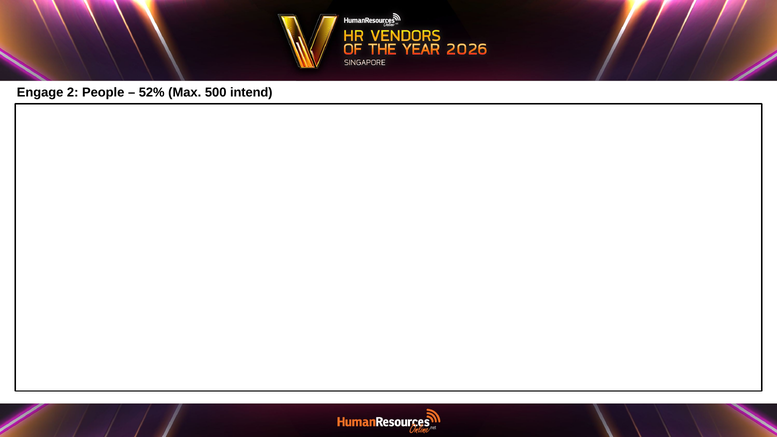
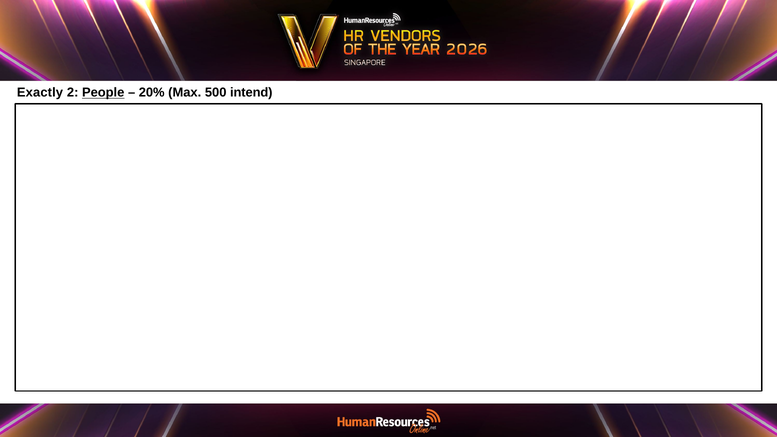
Engage: Engage -> Exactly (40, 93)
People underline: none -> present (103, 93)
52%: 52% -> 20% (152, 93)
